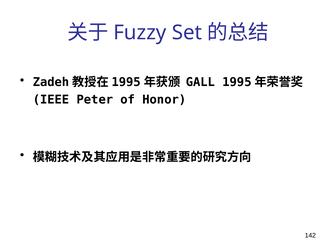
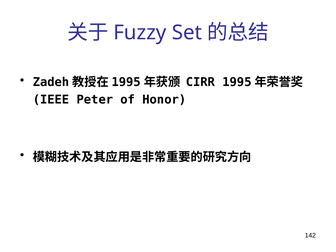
GALL: GALL -> CIRR (200, 82)
